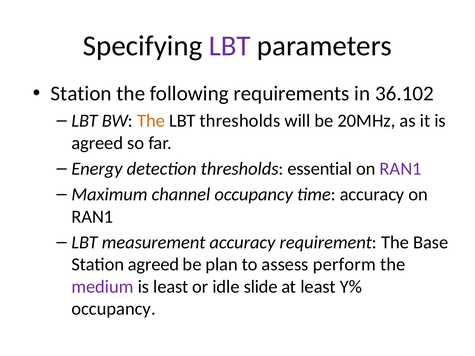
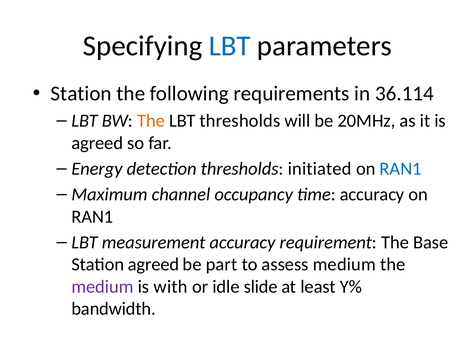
LBT colour: purple -> blue (230, 46)
36.102: 36.102 -> 36.114 (404, 94)
essential: essential -> initiated (320, 169)
RAN1 colour: purple -> blue (401, 169)
plan: plan -> part (222, 265)
assess perform: perform -> medium (344, 265)
is least: least -> with (171, 287)
occupancy: occupancy -> bandwidth (114, 309)
